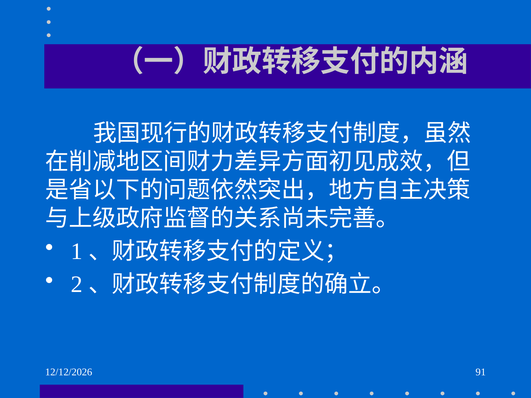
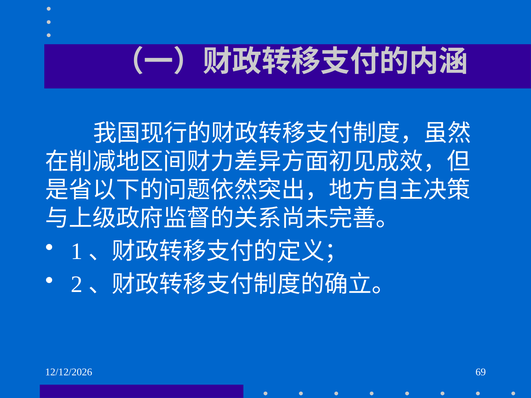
91: 91 -> 69 (481, 372)
